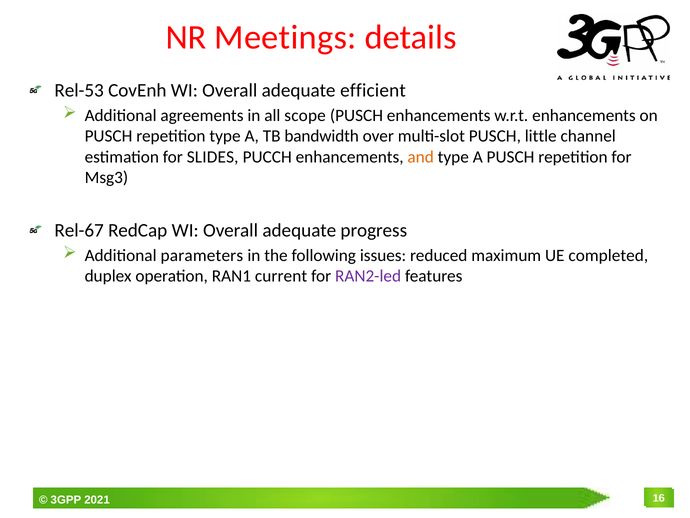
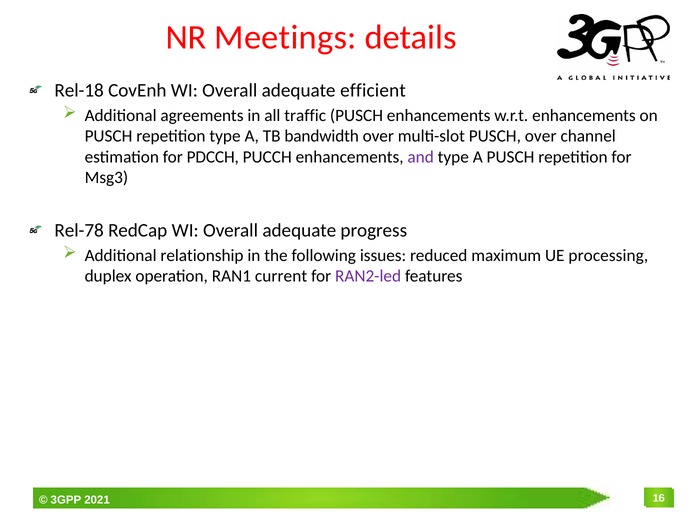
Rel-53: Rel-53 -> Rel-18 (79, 90)
scope: scope -> traffic (305, 115)
PUSCH little: little -> over (541, 136)
SLIDES: SLIDES -> PDCCH (213, 157)
and colour: orange -> purple (421, 157)
Rel-67: Rel-67 -> Rel-78 (79, 230)
parameters: parameters -> relationship (202, 255)
completed: completed -> processing (608, 255)
